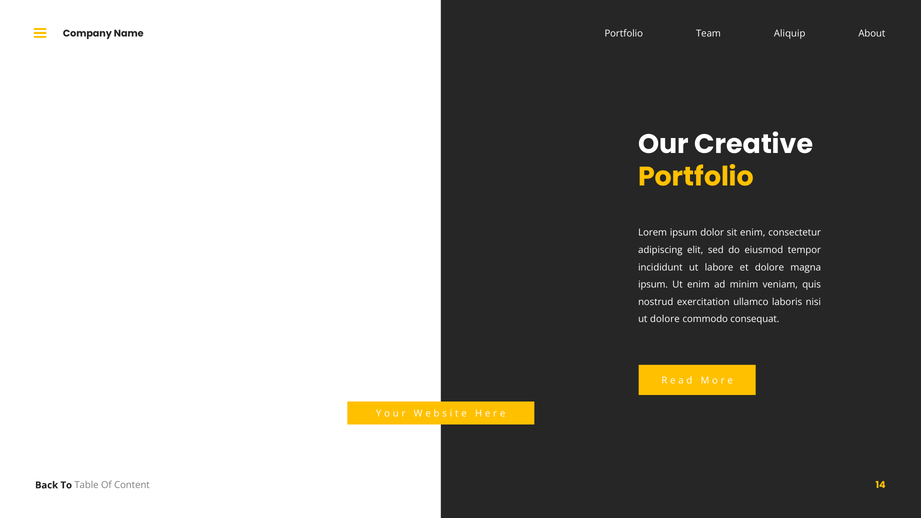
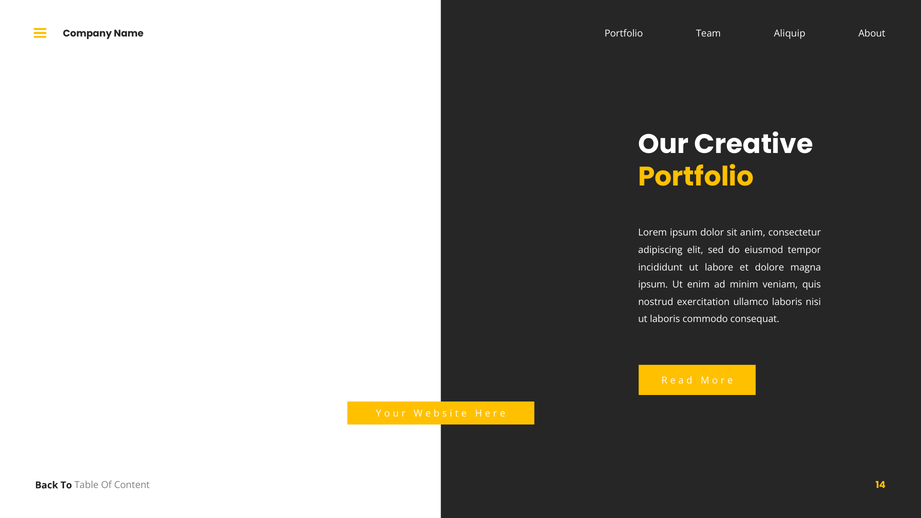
sit enim: enim -> anim (753, 233)
ut dolore: dolore -> laboris (665, 319)
